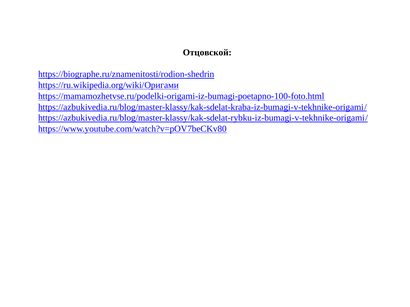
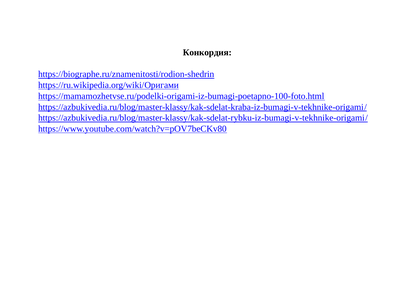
Отцовской: Отцовской -> Конкордия (207, 53)
